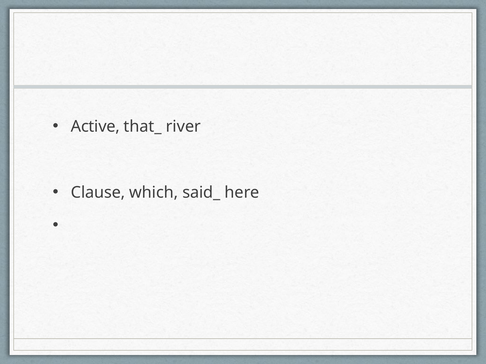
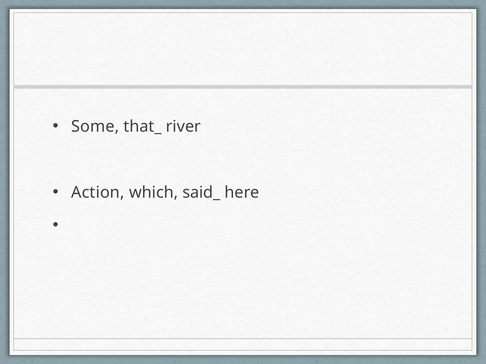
Active: Active -> Some (95, 127)
Clause: Clause -> Action (98, 193)
